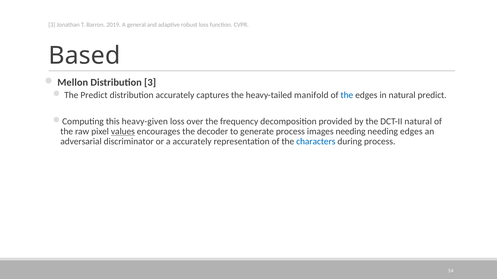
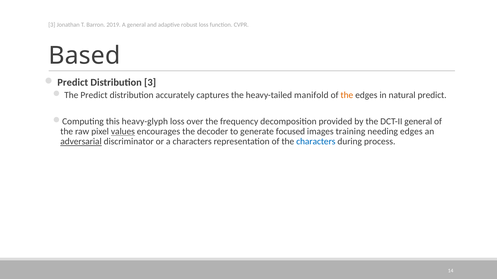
Mellon: Mellon -> Predict (73, 83)
the colour: blue -> orange (347, 95)
heavy-given: heavy-given -> heavy-glyph (145, 122)
DCT-II natural: natural -> general (418, 122)
generate process: process -> focused (290, 132)
images needing: needing -> training (351, 132)
adversarial underline: none -> present (81, 142)
a accurately: accurately -> characters (192, 142)
